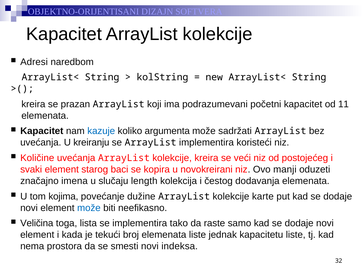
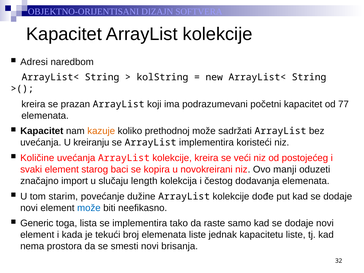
11: 11 -> 77 (343, 104)
kazuje colour: blue -> orange (101, 131)
argumenta: argumenta -> prethodnoj (167, 131)
imena: imena -> import (75, 181)
kojima: kojima -> starim (63, 196)
karte: karte -> dođe (263, 196)
Veličina: Veličina -> Generic (37, 223)
indeksa: indeksa -> brisanja (180, 246)
